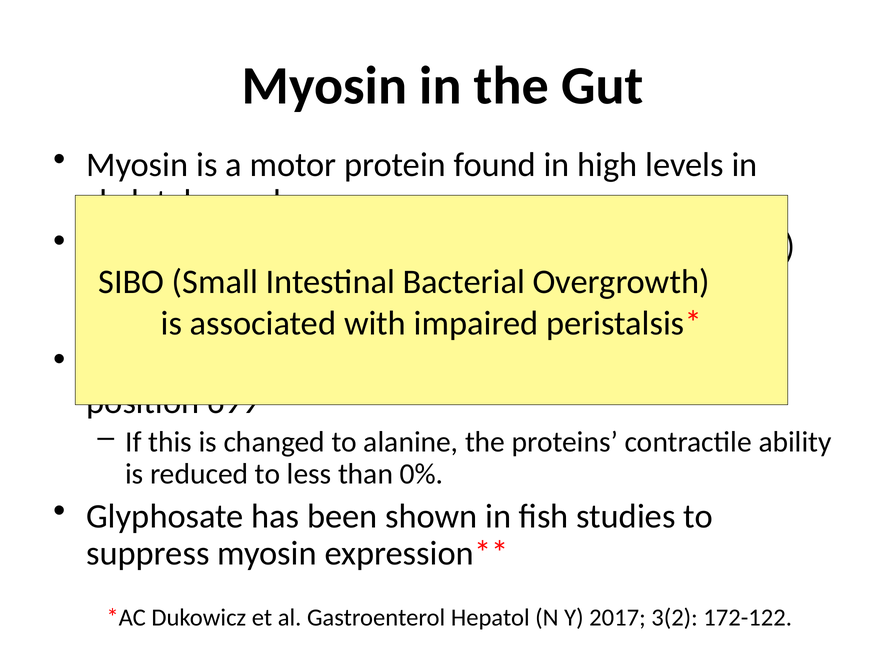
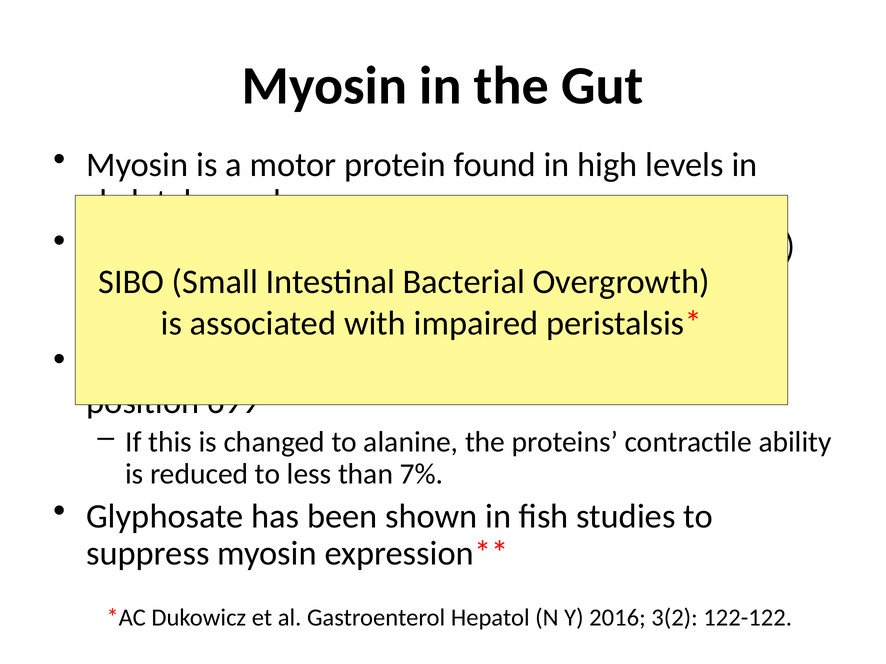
0%: 0% -> 7% (421, 474)
2017: 2017 -> 2016 (617, 618)
172-122: 172-122 -> 122-122 (748, 618)
